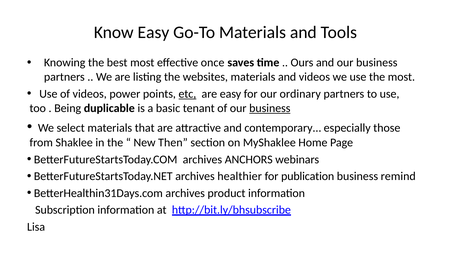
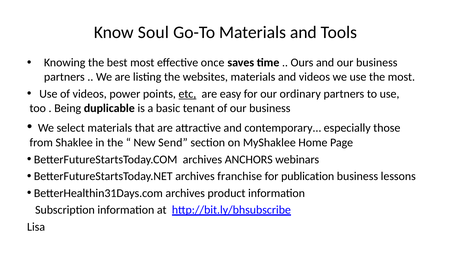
Know Easy: Easy -> Soul (153, 32)
business underline: present -> none (270, 108)
Then: Then -> Send (173, 143)
healthier: healthier -> franchise (240, 176)
remind: remind -> lessons (398, 176)
